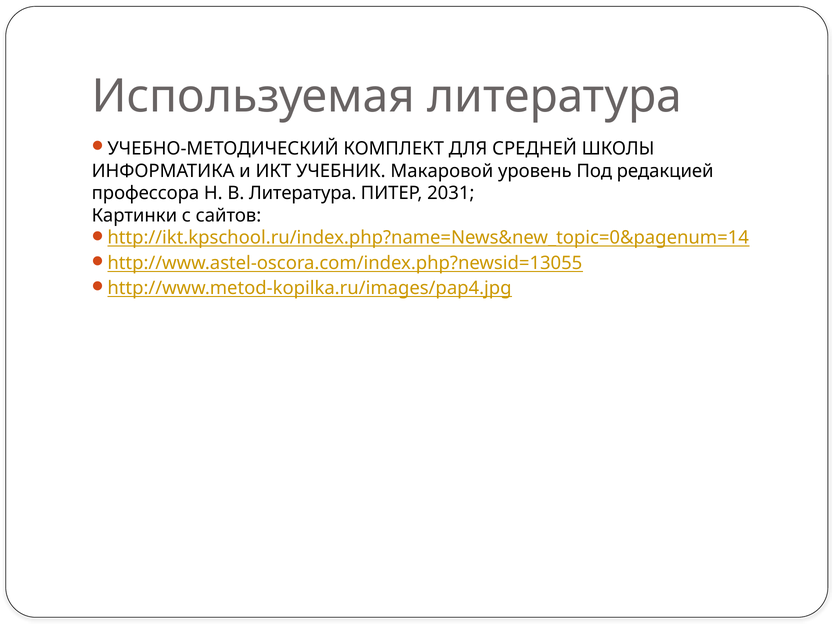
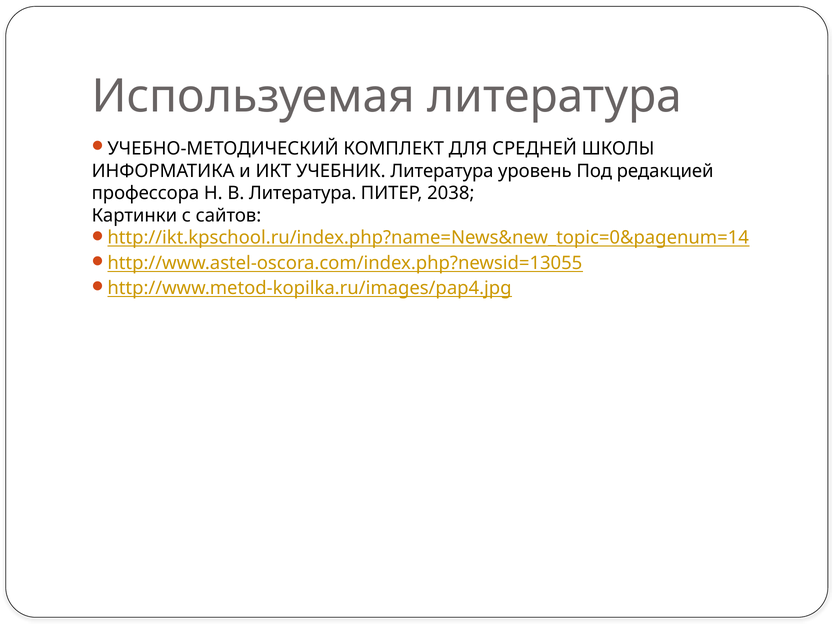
УЧЕБНИК Макаровой: Макаровой -> Литература (442, 171)
2031: 2031 -> 2038 (451, 193)
